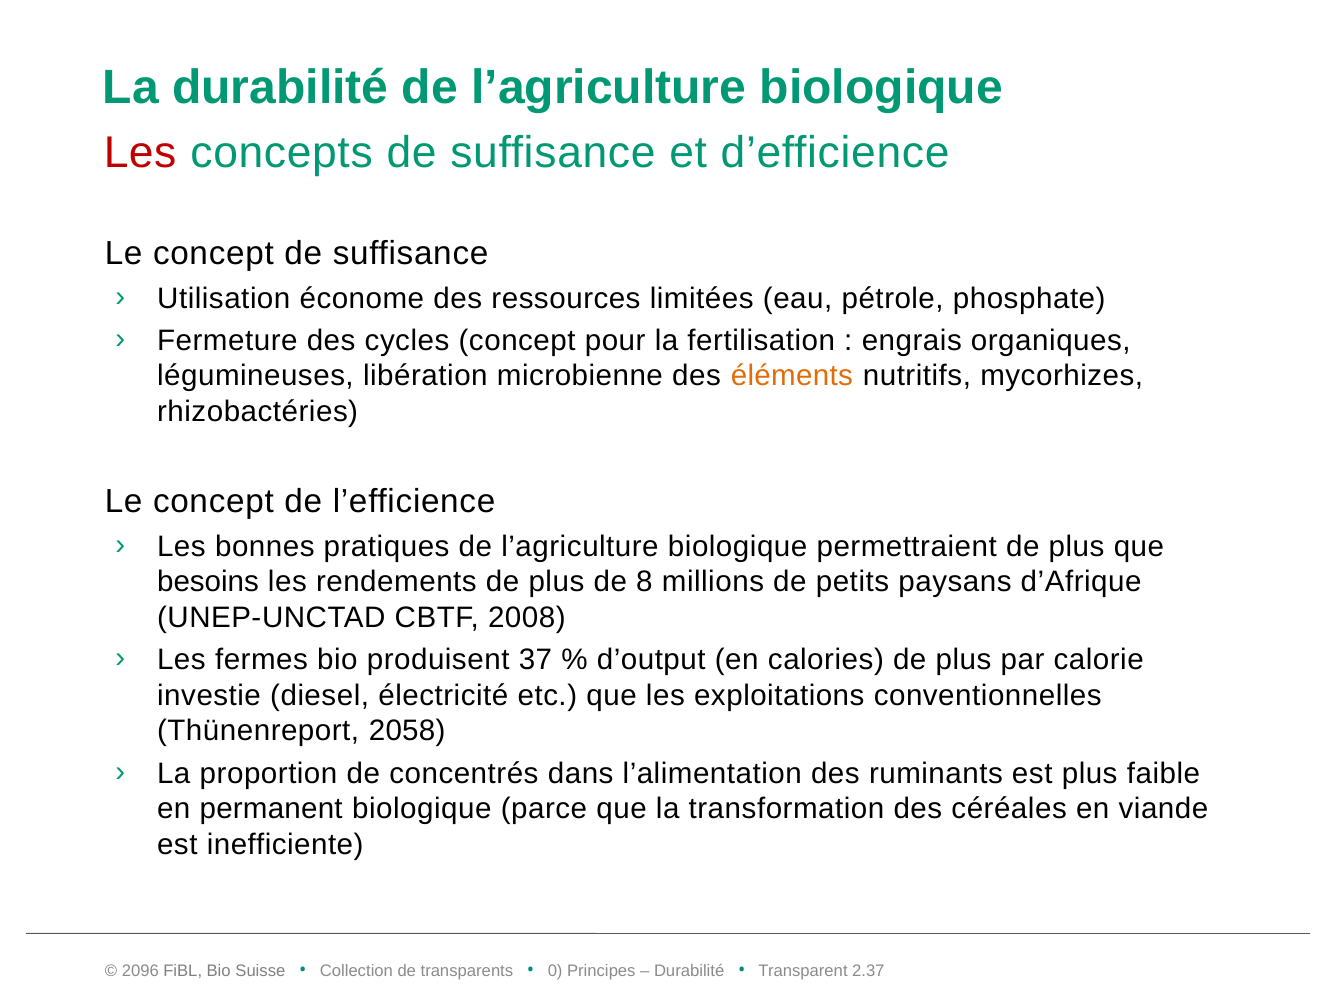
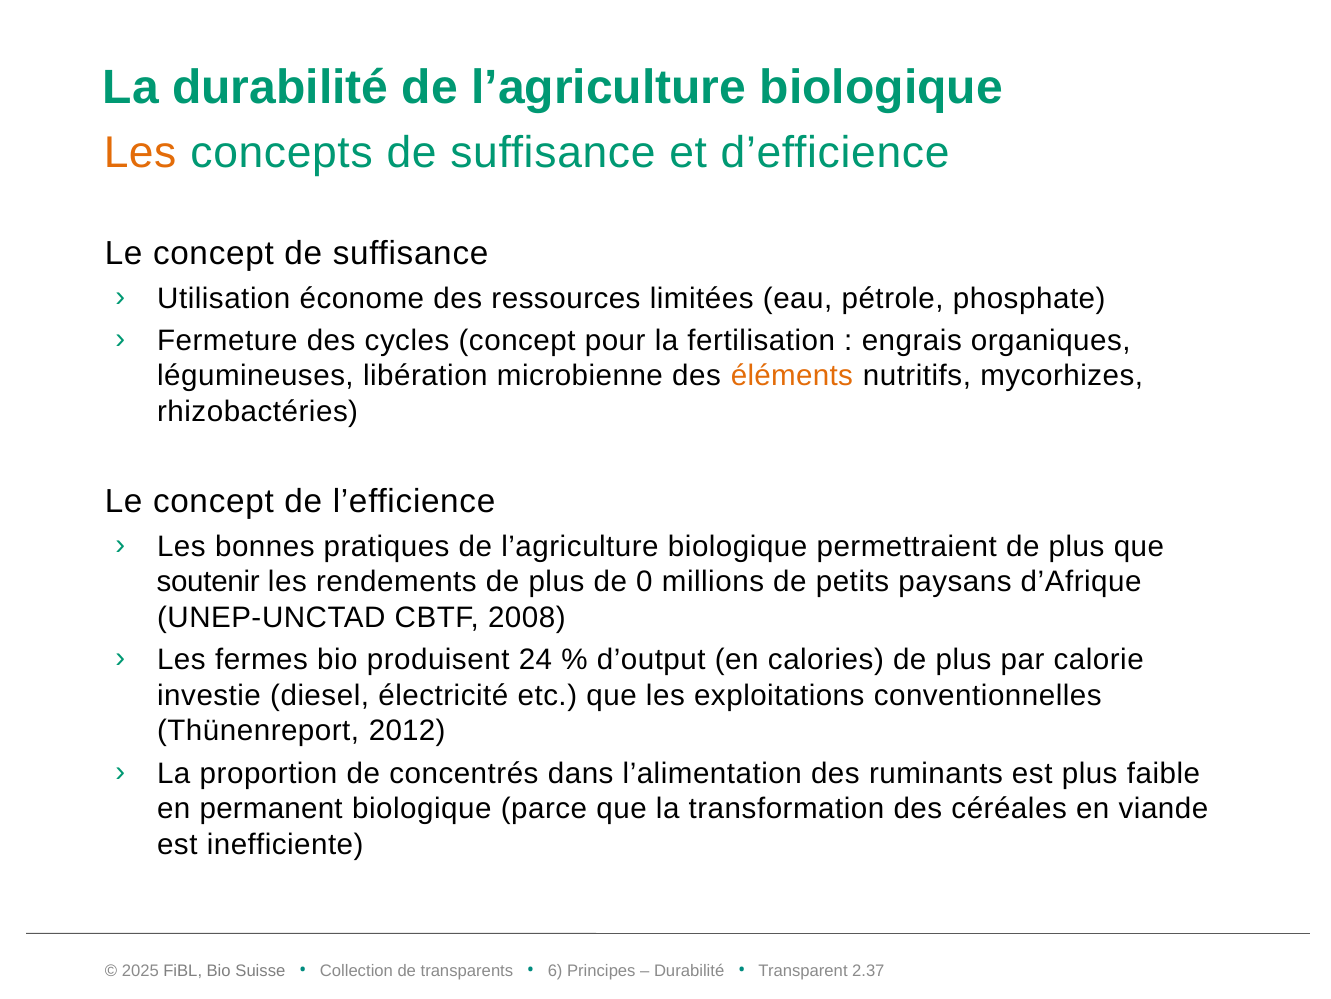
Les colour: red -> orange (140, 153)
besoins: besoins -> soutenir (208, 581)
8: 8 -> 0 (644, 581)
37: 37 -> 24 (535, 659)
2058: 2058 -> 2012 (407, 730)
2096: 2096 -> 2025 (140, 970)
0: 0 -> 6 (555, 970)
